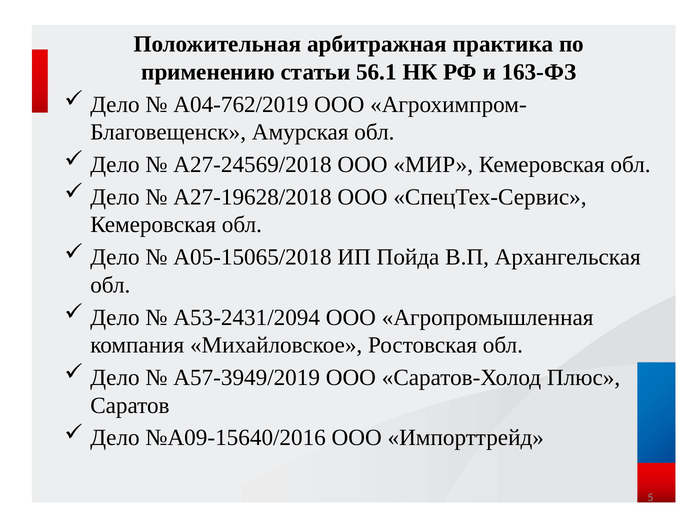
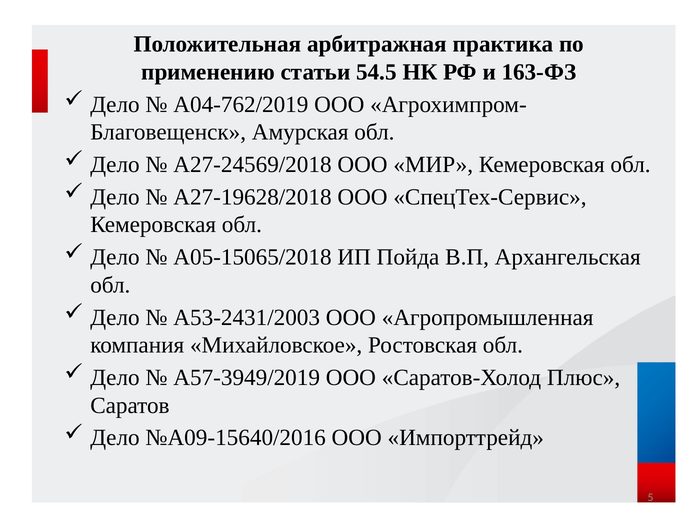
56.1: 56.1 -> 54.5 (377, 72)
А53-2431/2094: А53-2431/2094 -> А53-2431/2003 (247, 318)
